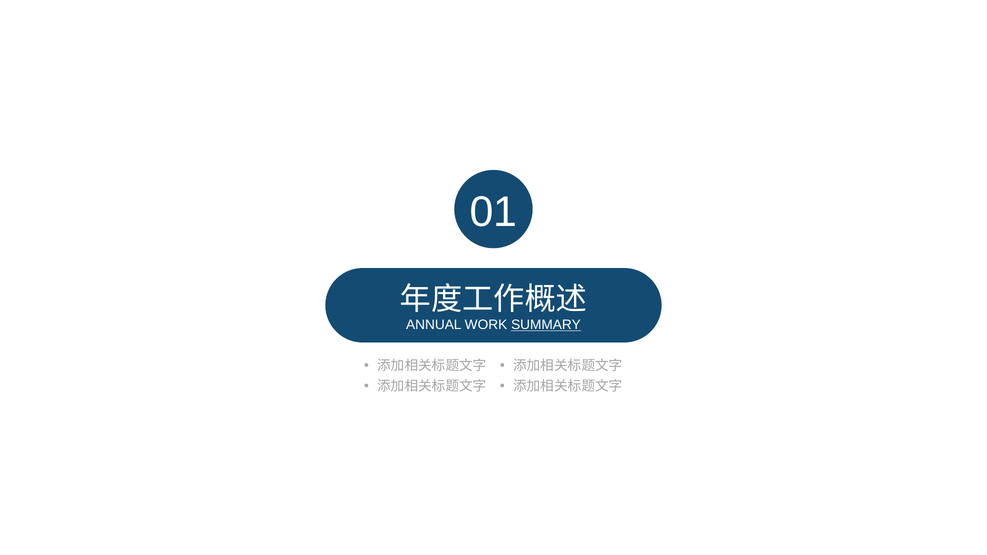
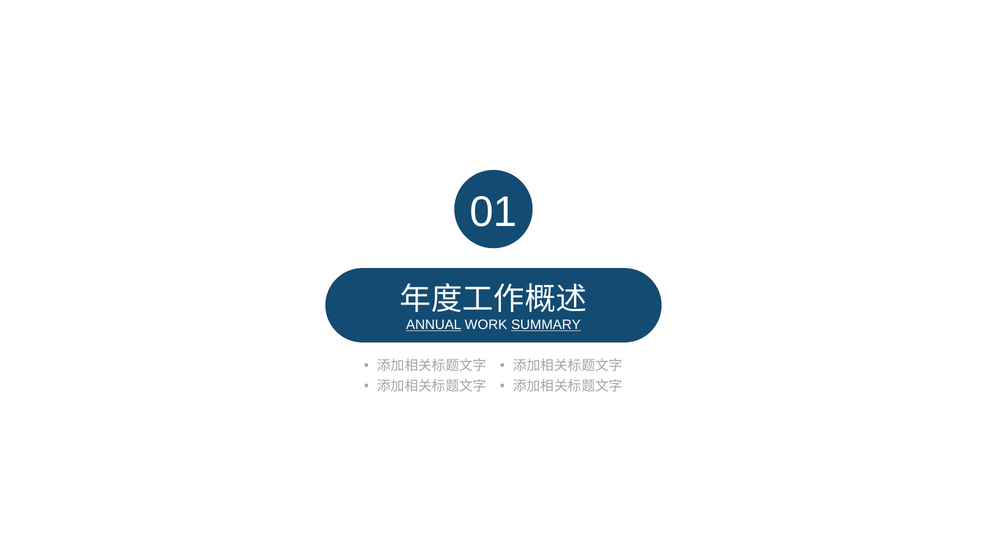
ANNUAL underline: none -> present (434, 325)
